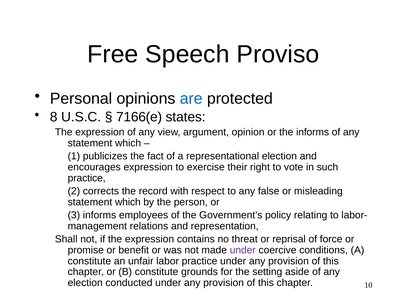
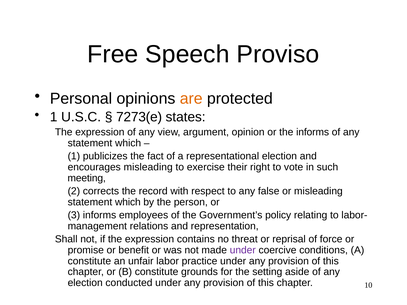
are colour: blue -> orange (191, 99)
8: 8 -> 1 (54, 117)
7166(e: 7166(e -> 7273(e (139, 117)
encourages expression: expression -> misleading (148, 167)
practice: practice -> meeting (87, 178)
